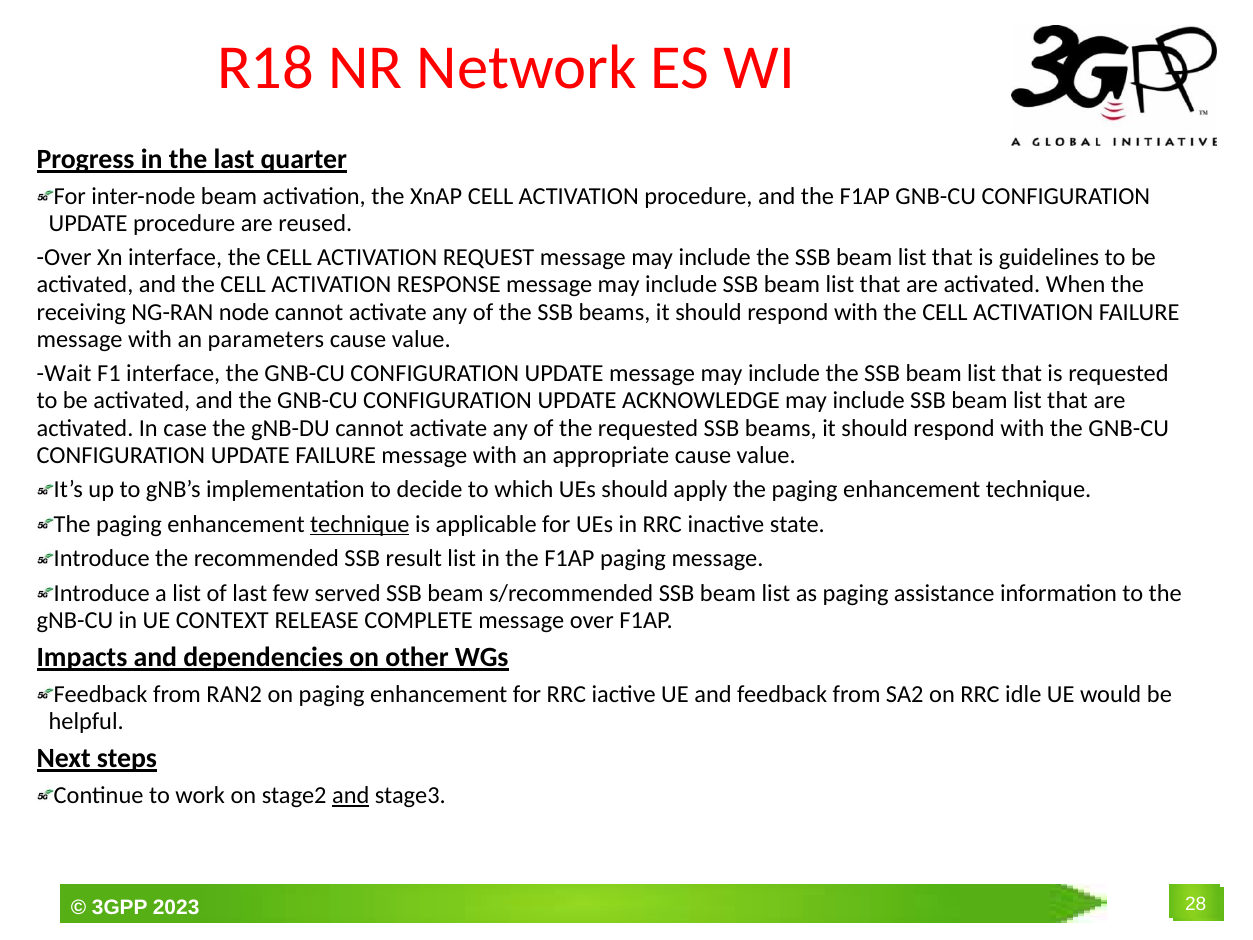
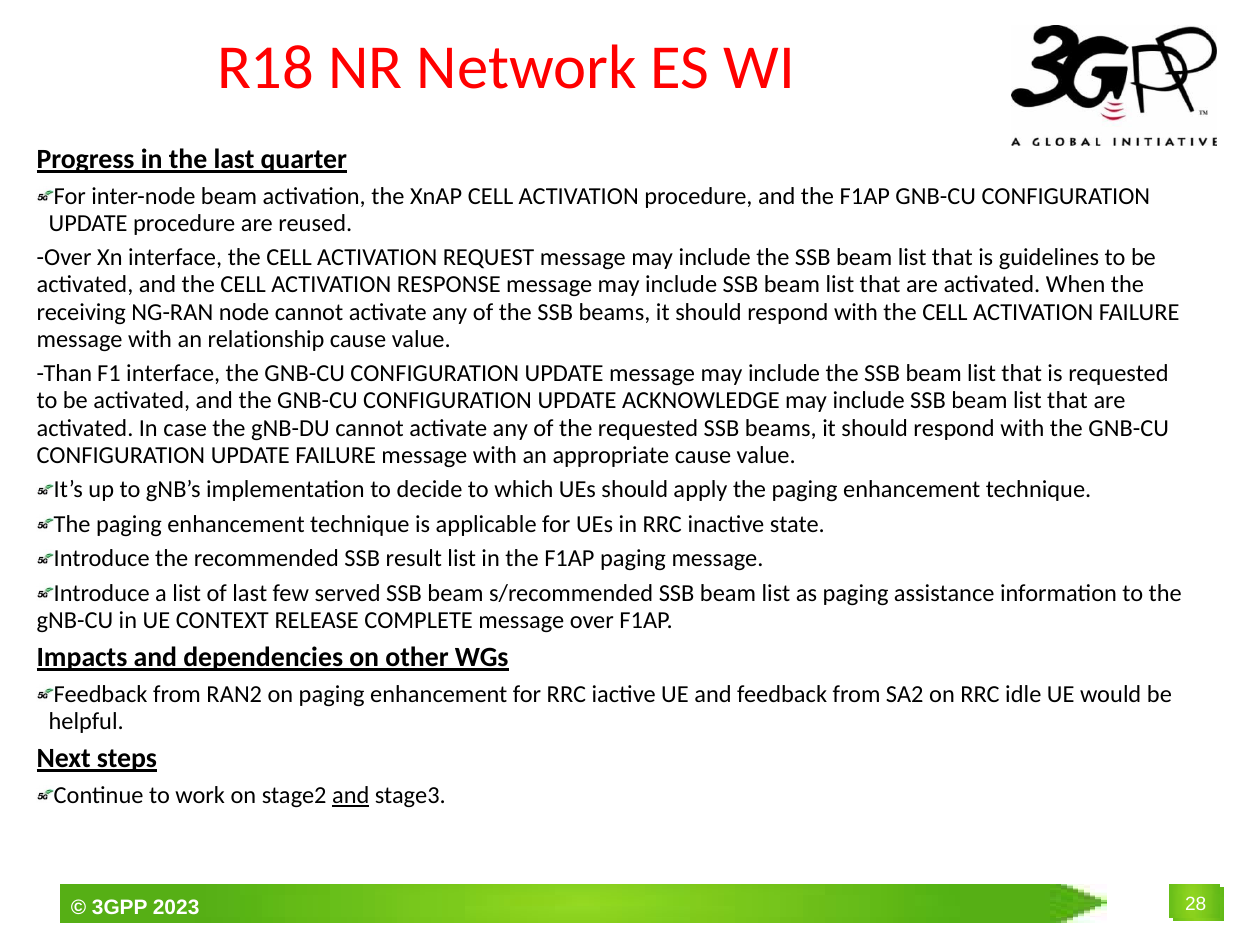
parameters: parameters -> relationship (266, 339)
Wait: Wait -> Than (64, 374)
technique underline: present -> none (360, 524)
